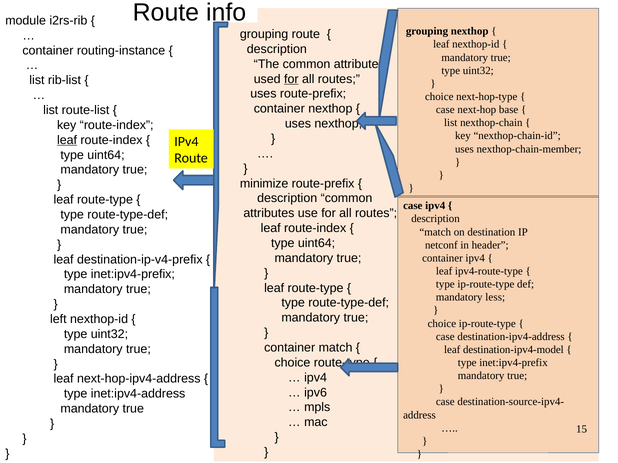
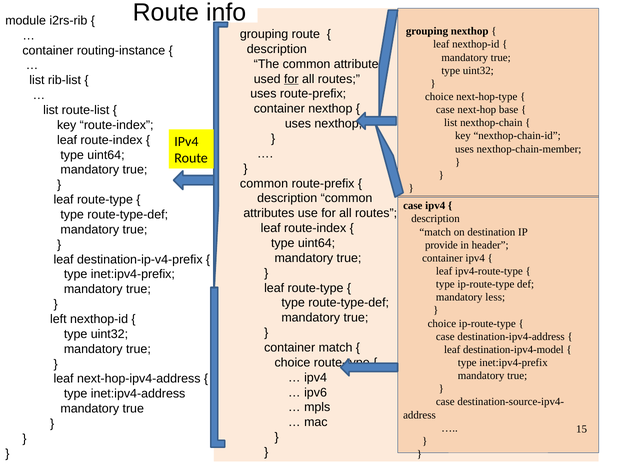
leaf underline: present -> none (67, 140)
minimize: minimize -> common (264, 184)
netconf: netconf -> provide (441, 245)
